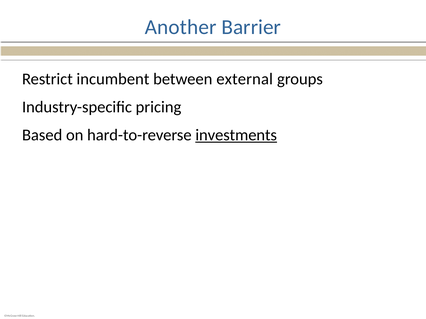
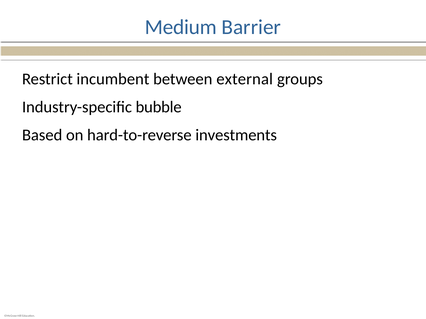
Another: Another -> Medium (181, 27)
pricing: pricing -> bubble (159, 107)
investments underline: present -> none (236, 135)
